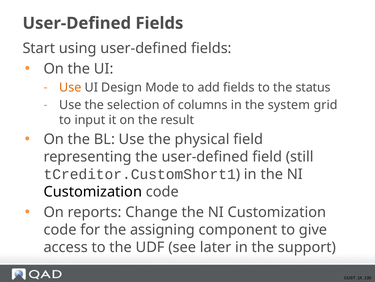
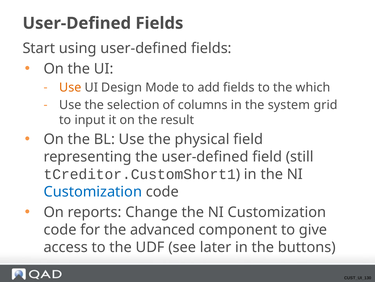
status: status -> which (313, 87)
Customization colour: black -> blue (93, 191)
assigning: assigning -> advanced (163, 229)
support: support -> buttons (307, 247)
